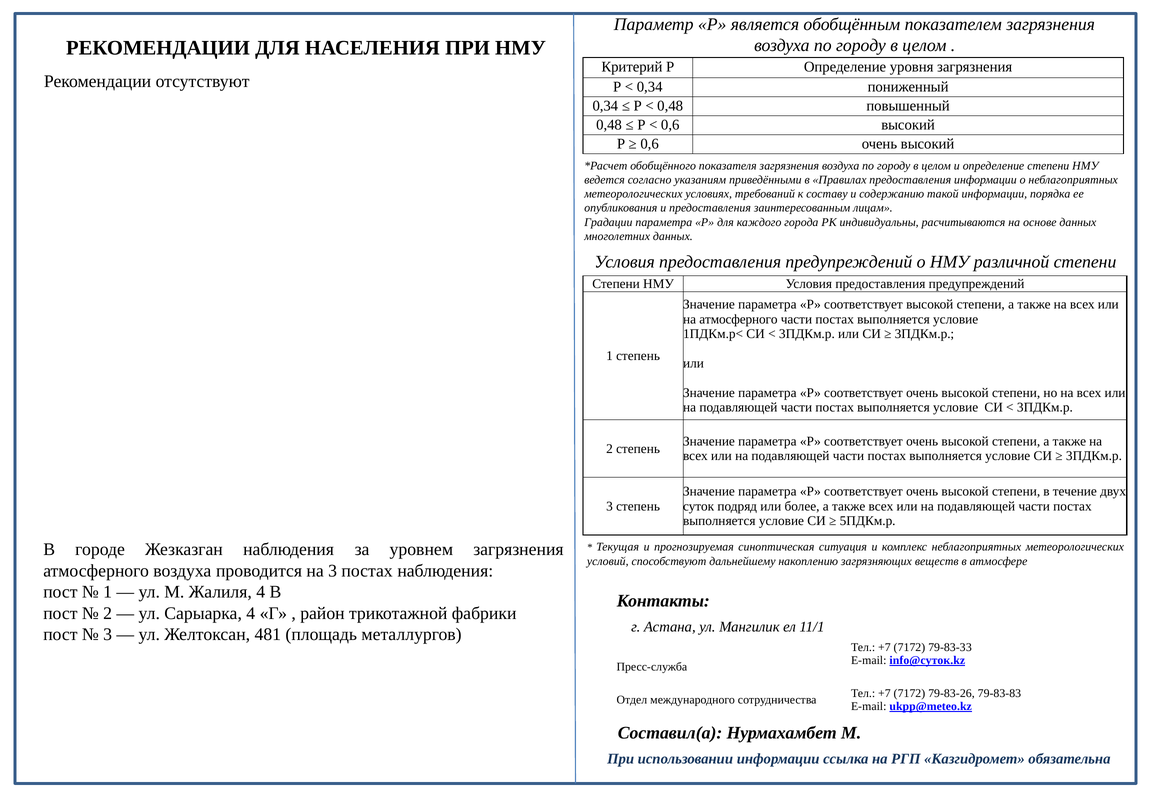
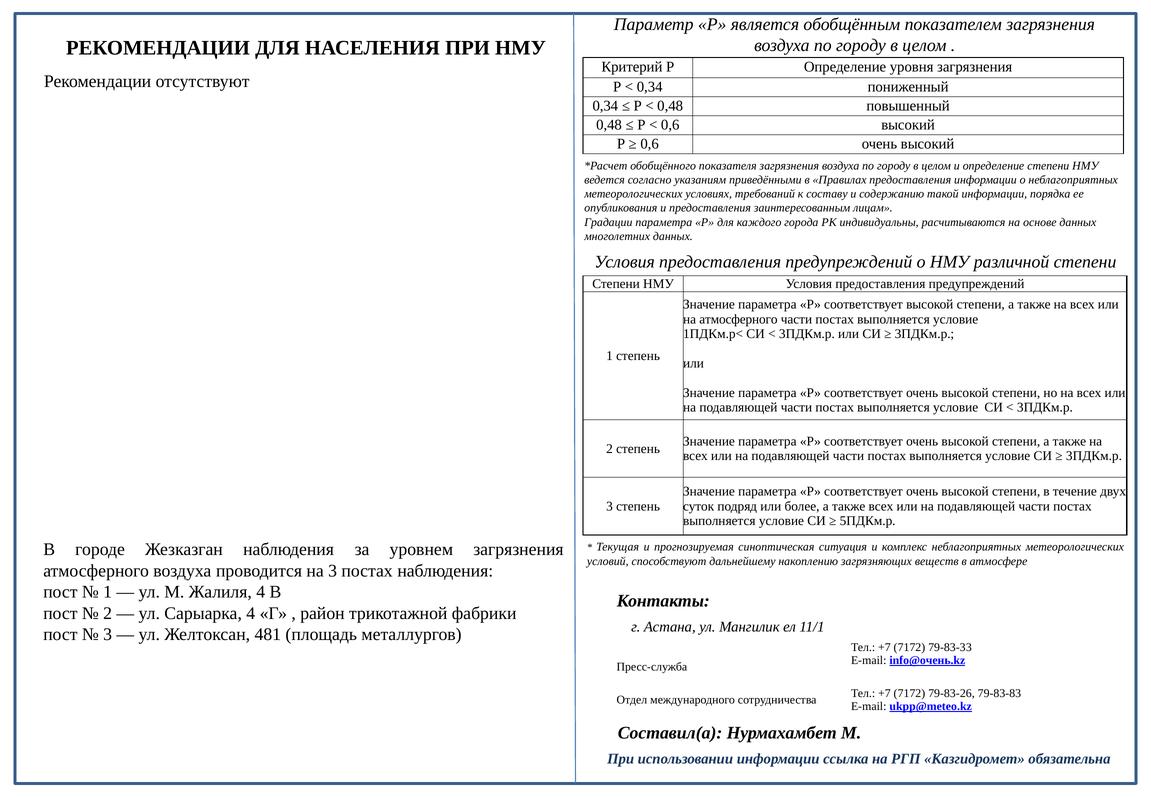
info@суток.kz: info@суток.kz -> info@очень.kz (927, 660)
